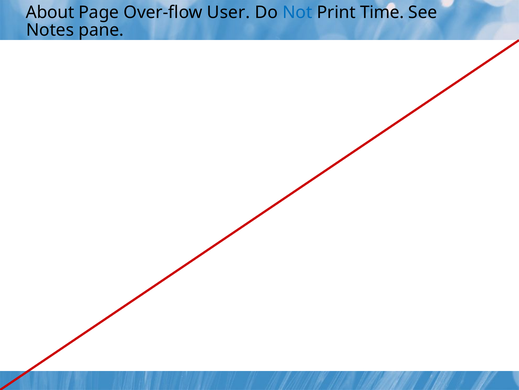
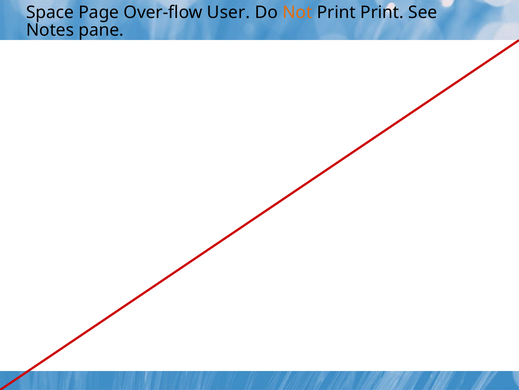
About: About -> Space (50, 13)
Not colour: blue -> orange (297, 13)
Print Time: Time -> Print (382, 13)
